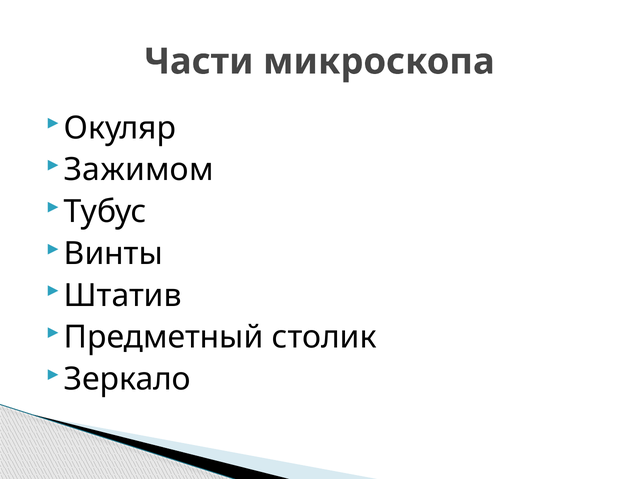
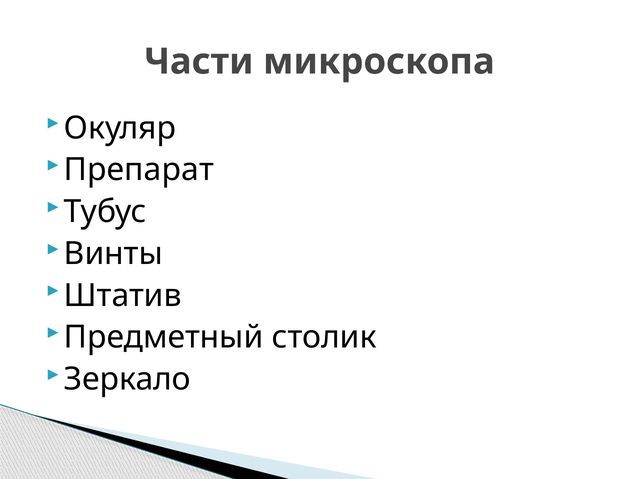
Зажимом: Зажимом -> Препарат (139, 170)
